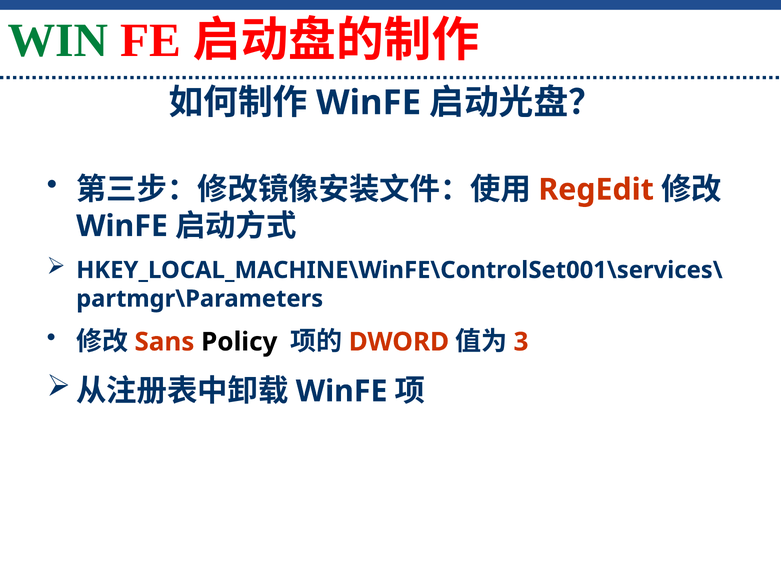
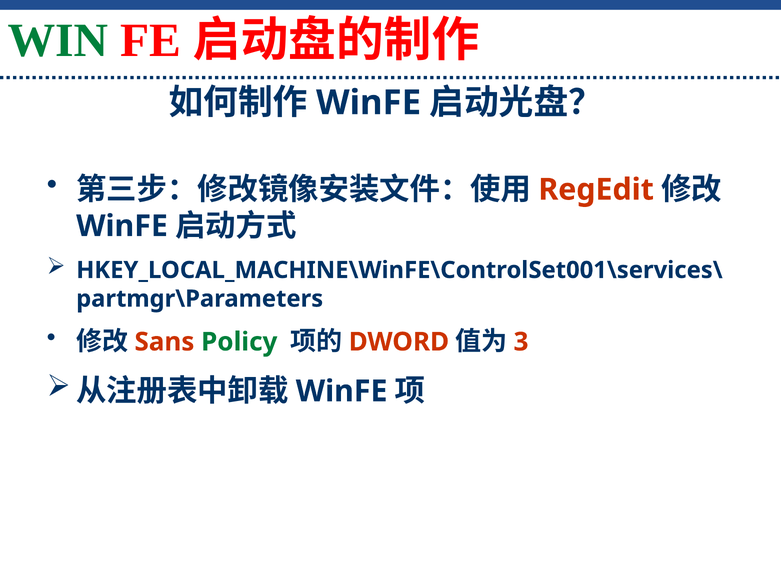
Policy colour: black -> green (239, 342)
